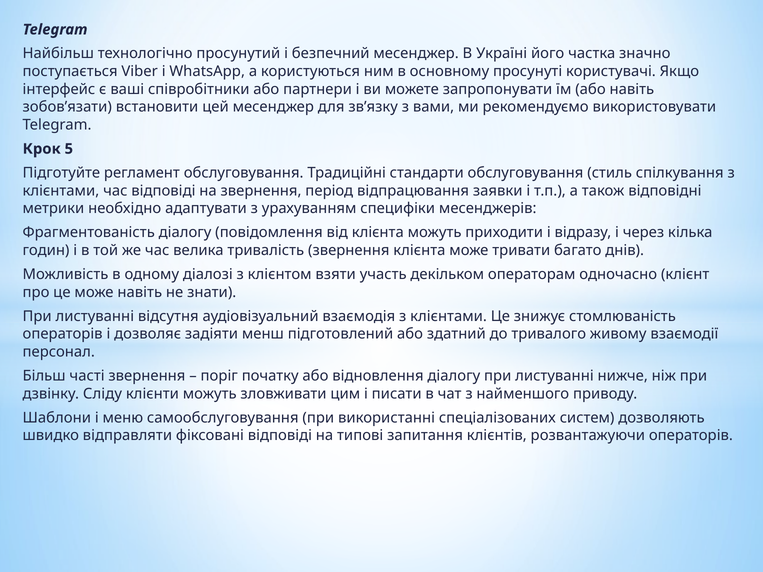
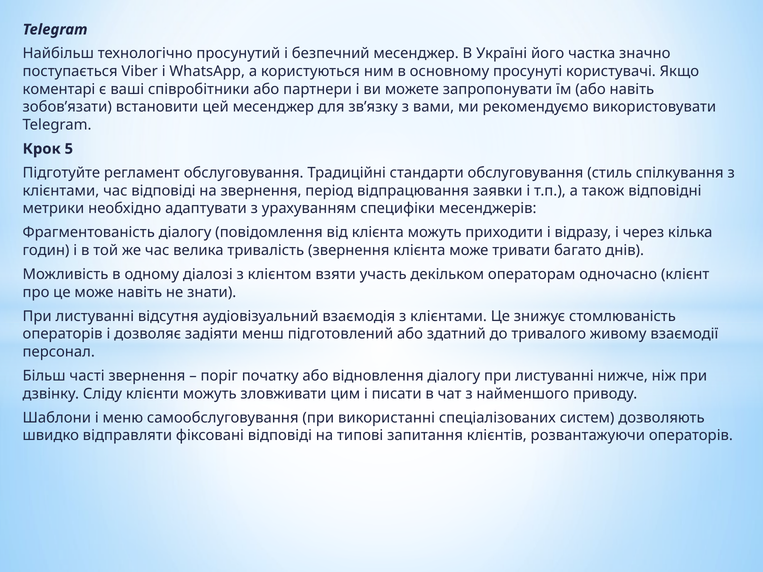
інтерфейс: інтерфейс -> коментарі (59, 89)
